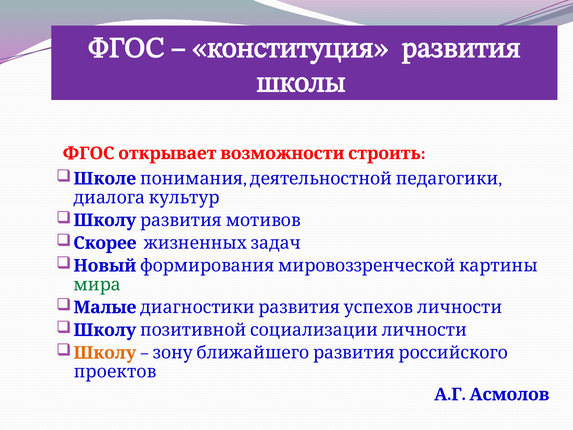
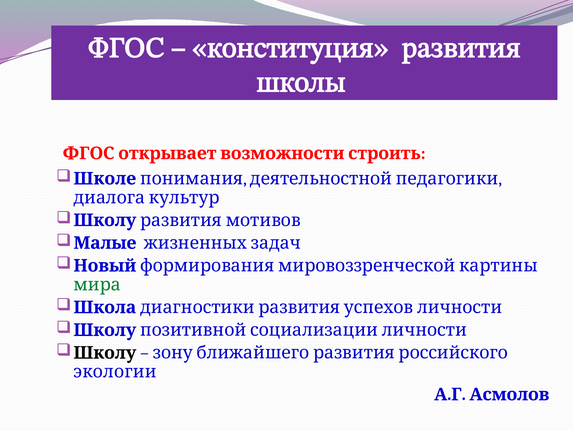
Скорее: Скорее -> Малые (105, 243)
Малые: Малые -> Школа (105, 307)
Школу colour: orange -> black (105, 353)
проектов: проектов -> экологии (115, 372)
